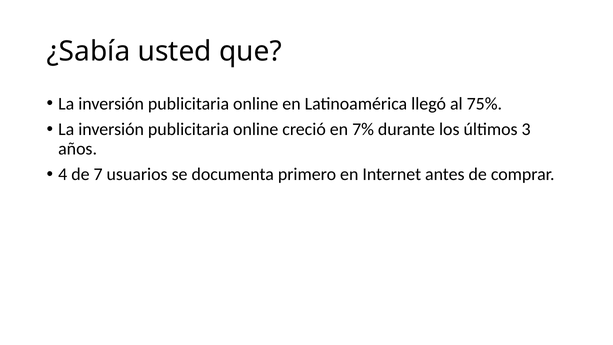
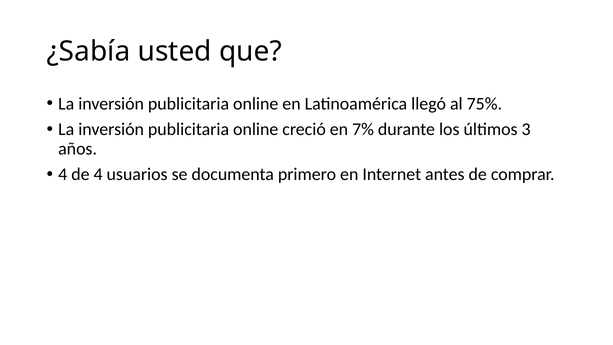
de 7: 7 -> 4 (98, 174)
